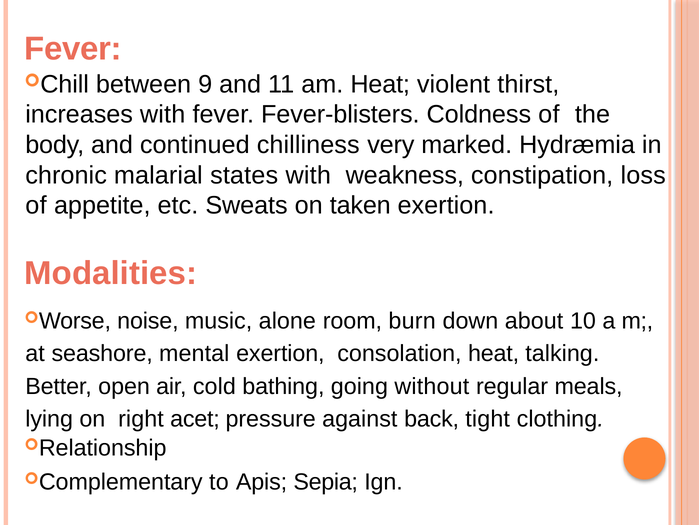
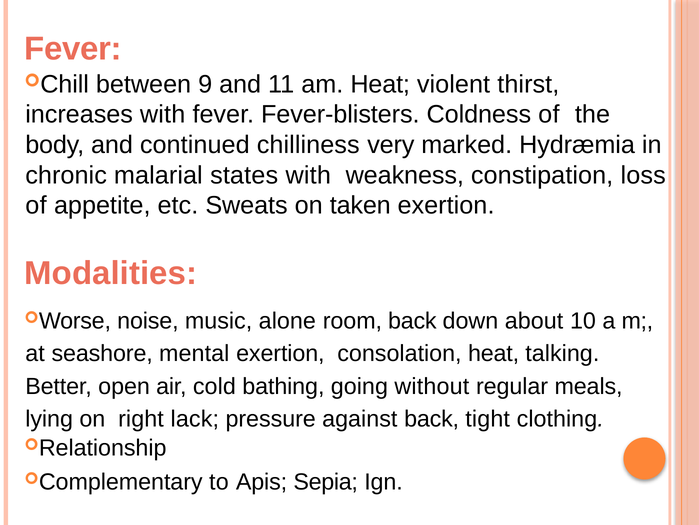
room burn: burn -> back (412, 321)
acet: acet -> lack (195, 419)
